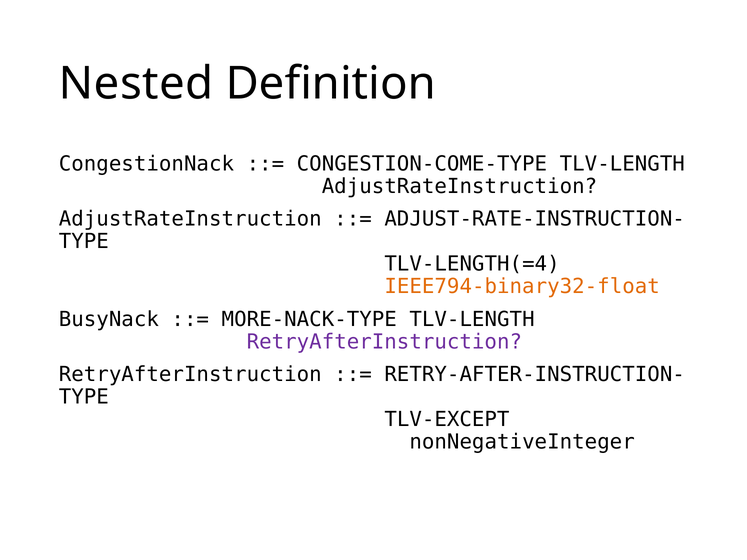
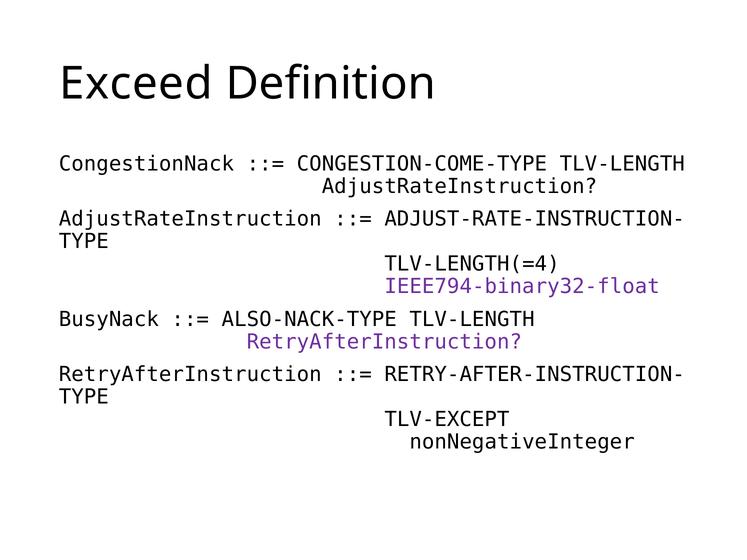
Nested: Nested -> Exceed (136, 84)
IEEE794-binary32-float colour: orange -> purple (522, 287)
MORE-NACK-TYPE: MORE-NACK-TYPE -> ALSO-NACK-TYPE (309, 319)
